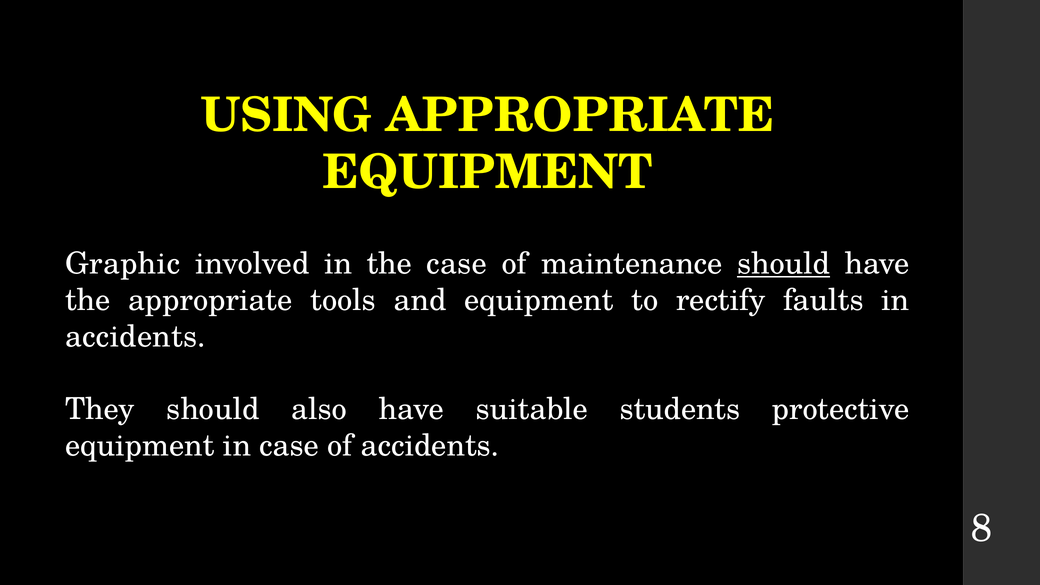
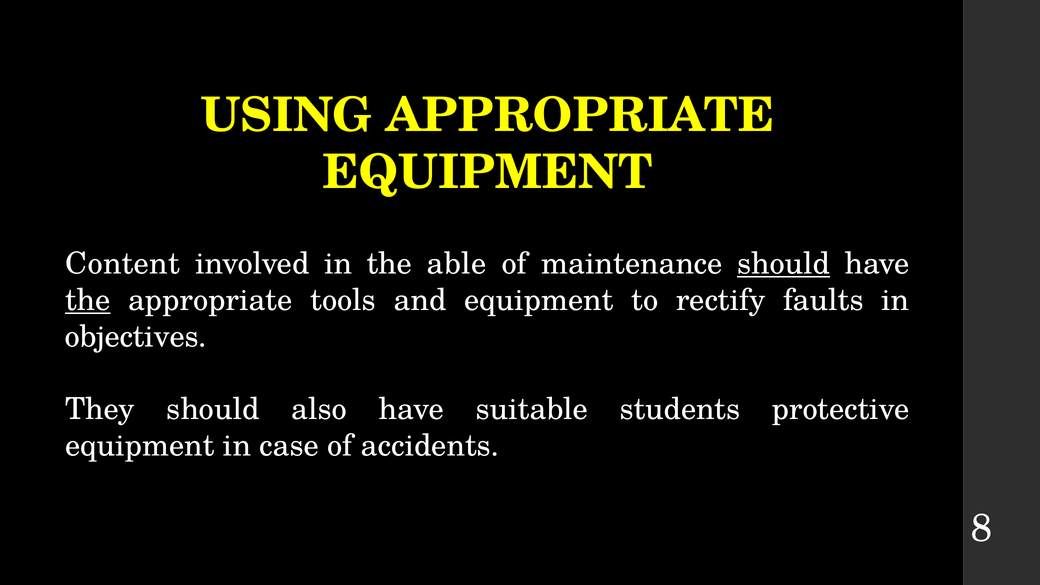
Graphic: Graphic -> Content (123, 264)
the case: case -> able (457, 264)
the underline: none -> present (88, 300)
accidents: accidents -> objectives (136, 337)
